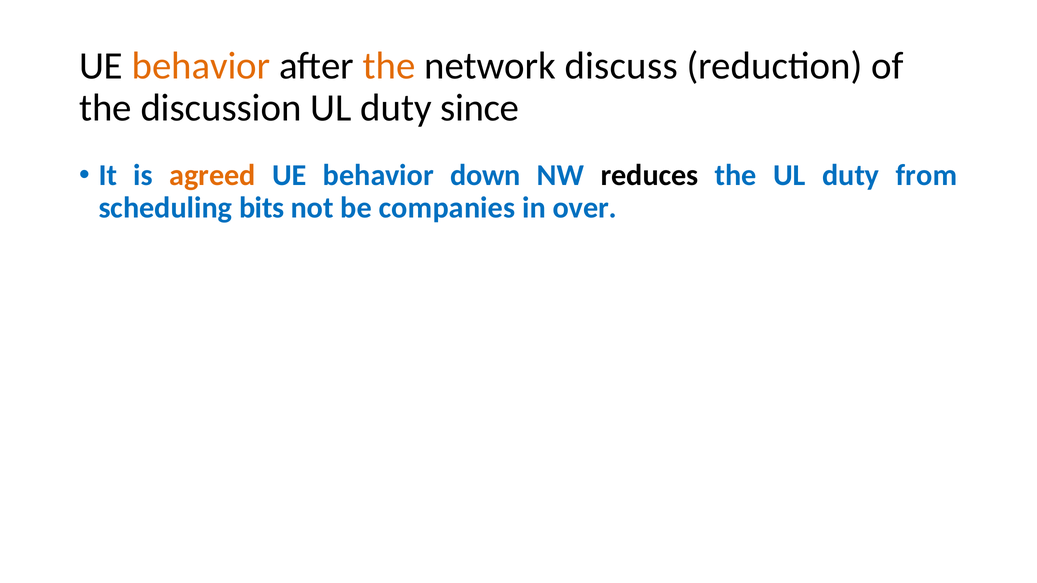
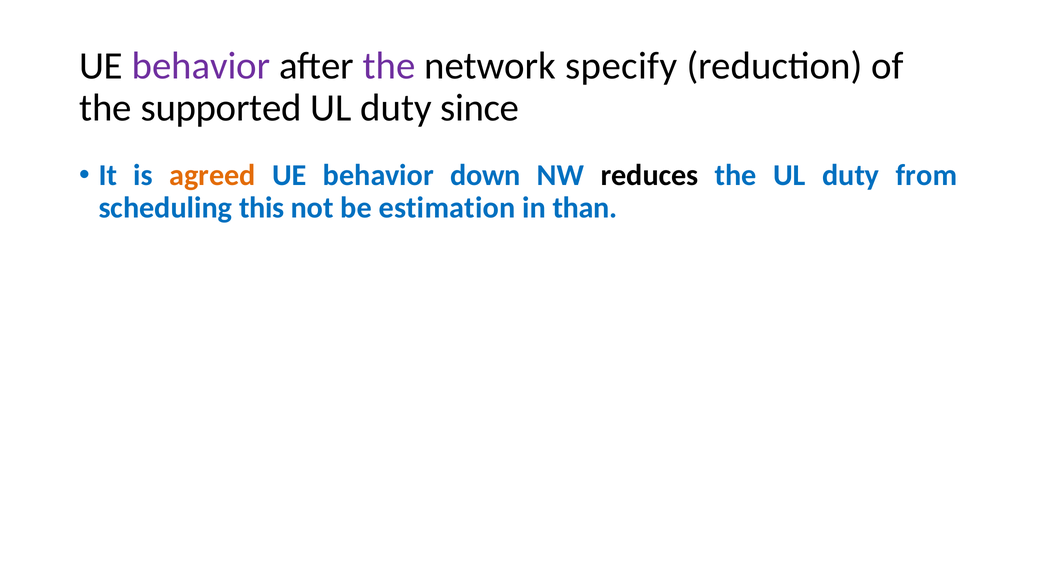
behavior colour: orange -> purple (201, 66)
the colour: orange -> purple (389, 66)
discuss: discuss -> specify (621, 66)
discussion: discussion -> supported (221, 108)
bits: bits -> this (262, 208)
companies: companies -> estimation (447, 208)
over: over -> than (585, 208)
